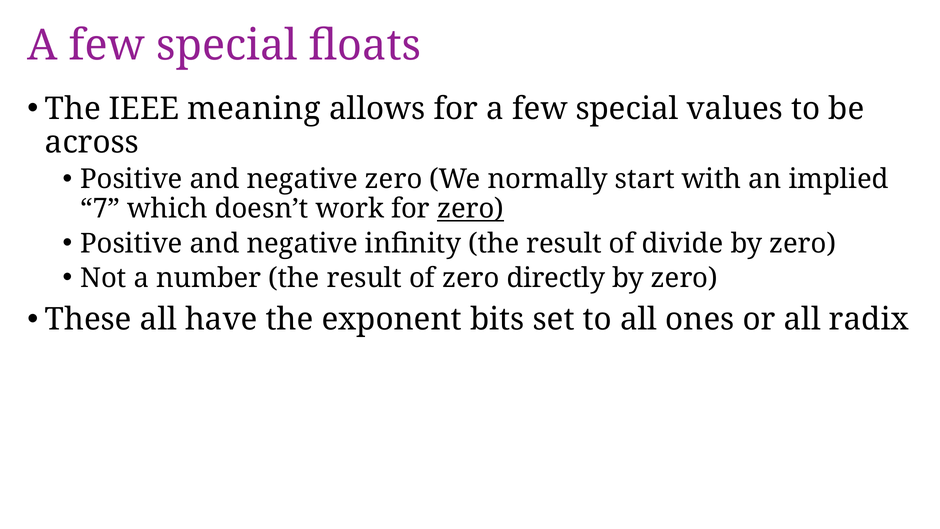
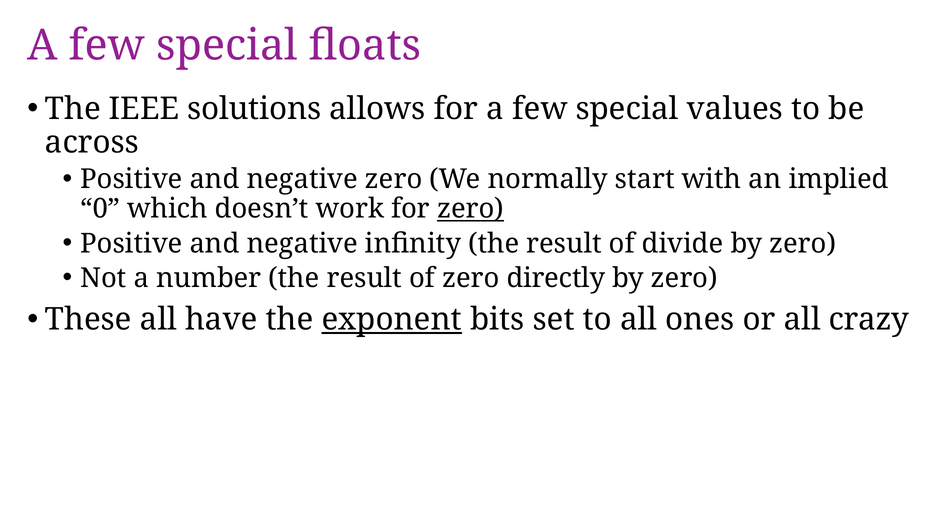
meaning: meaning -> solutions (254, 109)
7: 7 -> 0 (100, 209)
exponent underline: none -> present (392, 319)
radix: radix -> crazy (869, 319)
